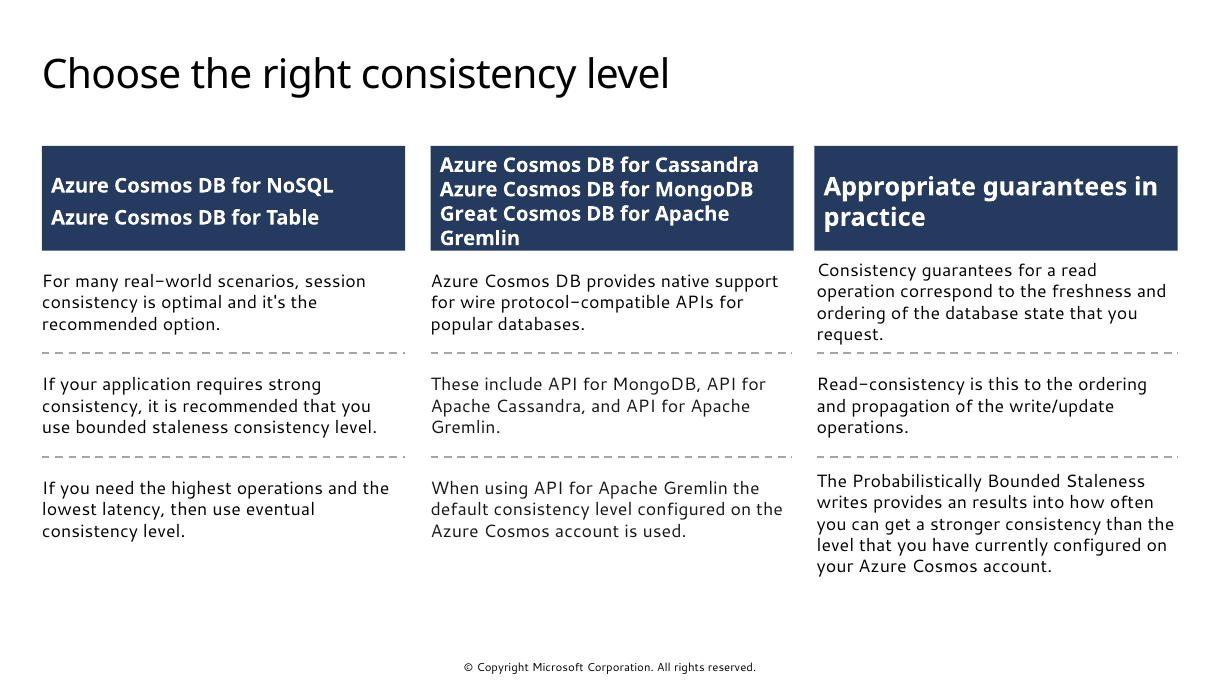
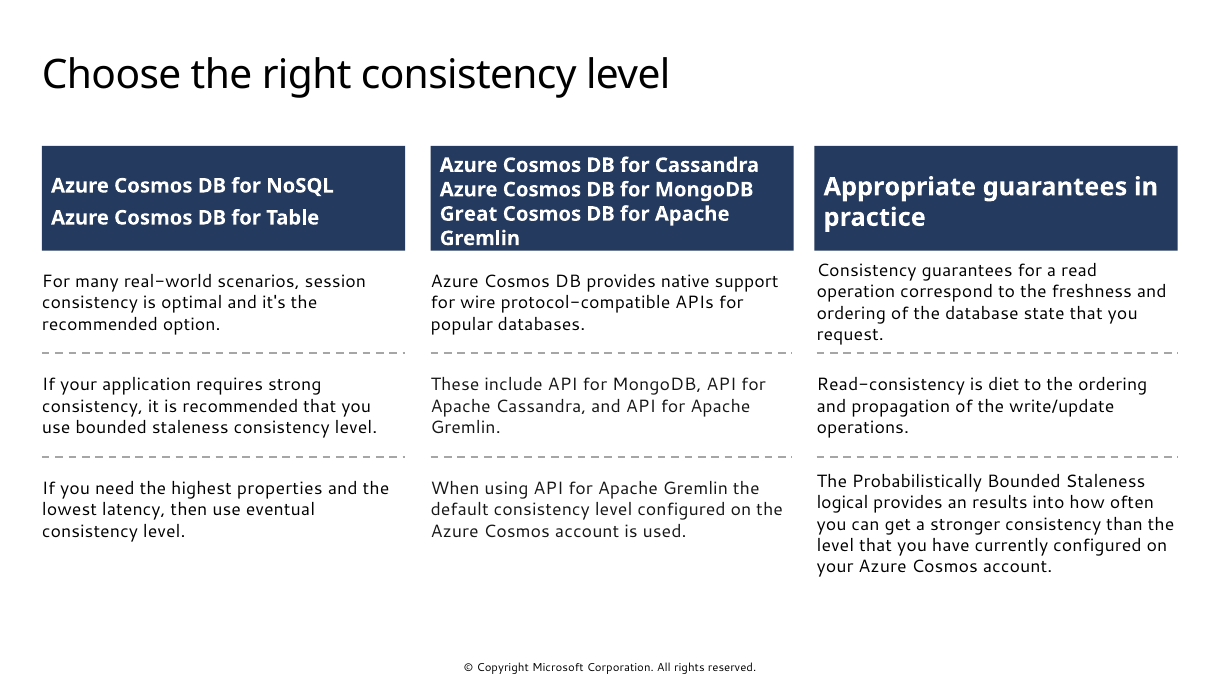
this: this -> diet (1004, 385)
highest operations: operations -> properties (280, 489)
writes: writes -> logical (842, 503)
